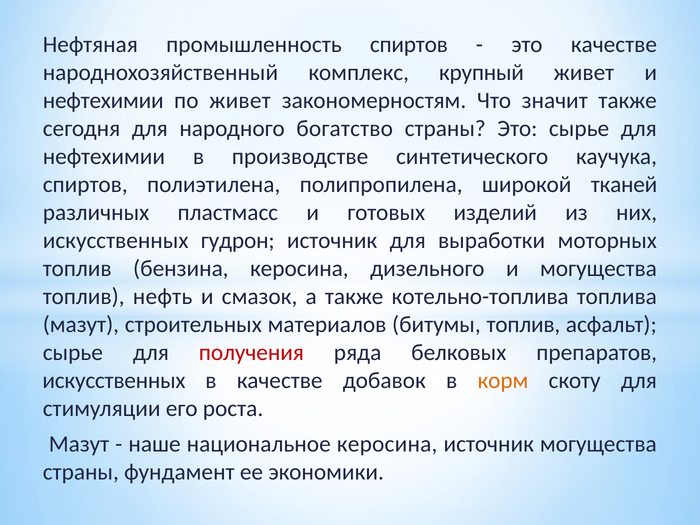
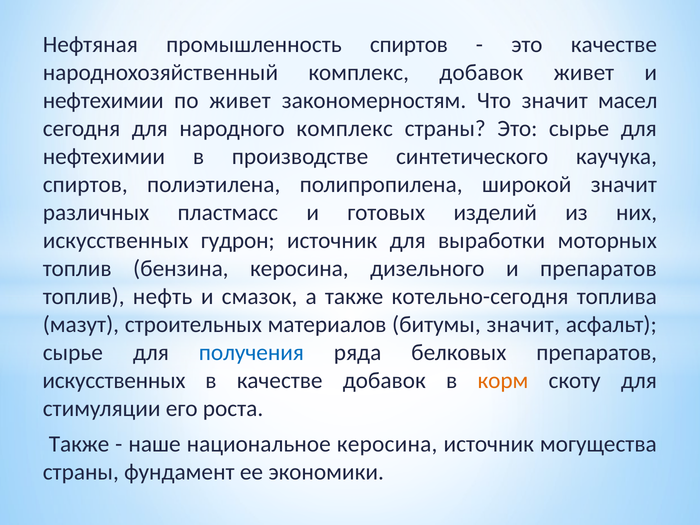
комплекс крупный: крупный -> добавок (481, 73)
значит также: также -> масел (628, 101)
народного богатство: богатство -> комплекс (345, 129)
широкой тканей: тканей -> значит (624, 185)
и могущества: могущества -> препаратов (598, 269)
котельно-топлива: котельно-топлива -> котельно-сегодня (480, 297)
битумы топлив: топлив -> значит (523, 325)
получения colour: red -> blue (251, 353)
Мазут: Мазут -> Также (79, 444)
